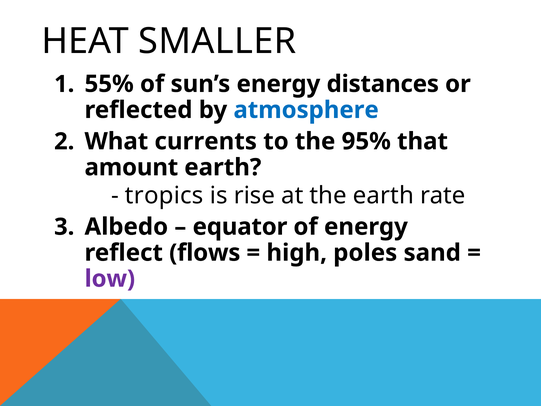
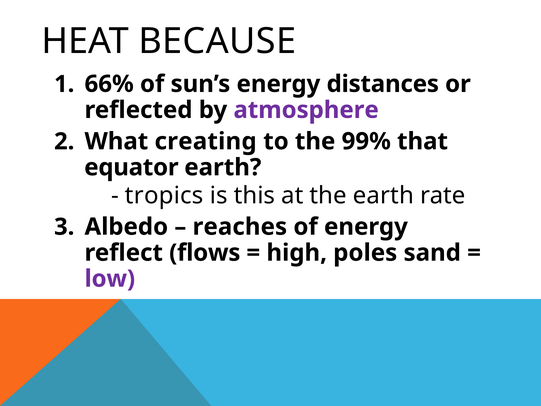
SMALLER: SMALLER -> BECAUSE (217, 41)
55%: 55% -> 66% (109, 84)
atmosphere colour: blue -> purple (306, 110)
currents: currents -> creating (206, 141)
95%: 95% -> 99% (366, 141)
amount: amount -> equator (131, 167)
rise: rise -> this (254, 195)
equator: equator -> reaches (240, 227)
